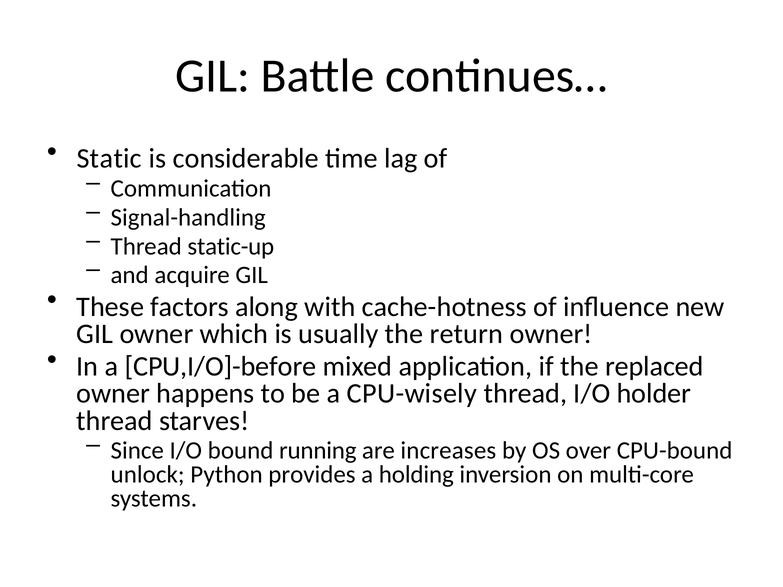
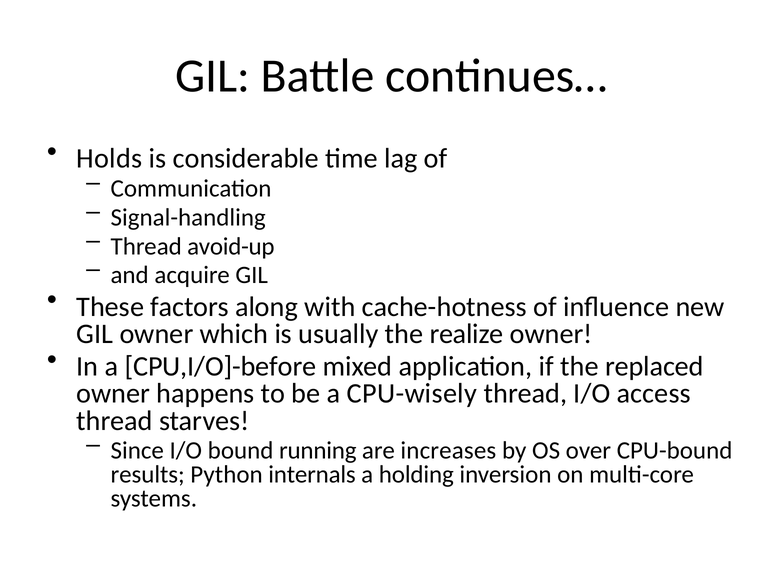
Static: Static -> Holds (109, 159)
static-up: static-up -> avoid-up (231, 246)
return: return -> realize (467, 334)
holder: holder -> access (654, 394)
unlock: unlock -> results (148, 475)
provides: provides -> internals (312, 475)
